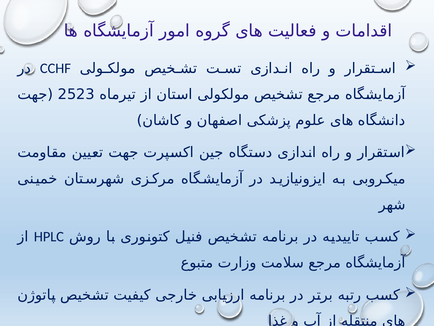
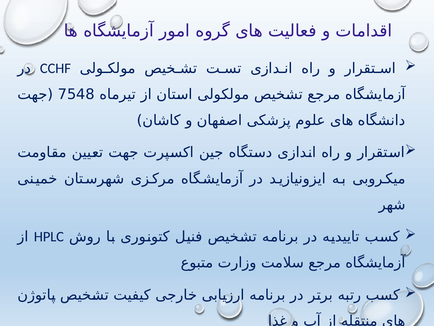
2523: 2523 -> 7548 (76, 94)
